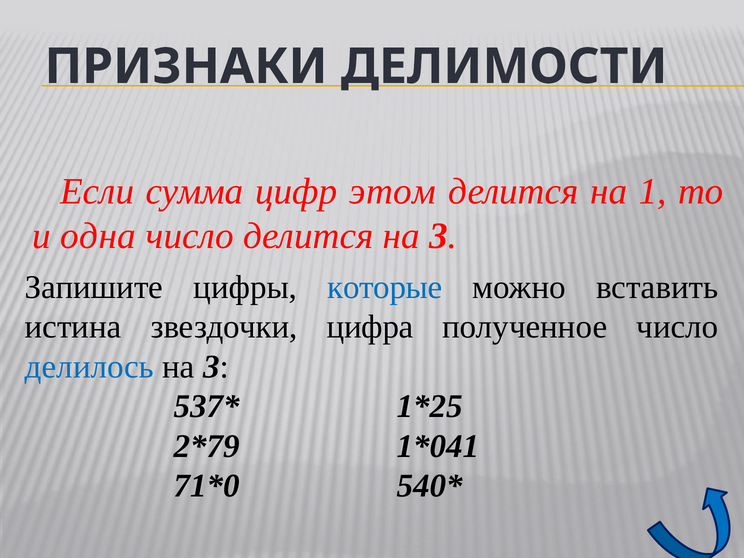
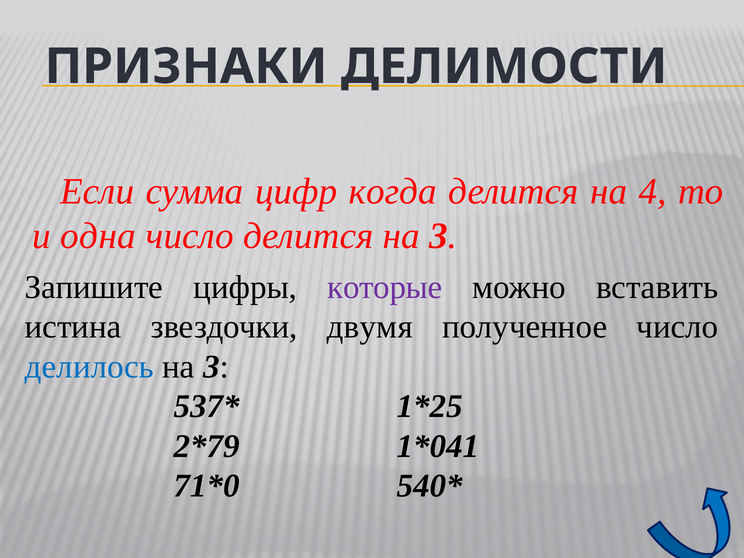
этом: этом -> когда (393, 191)
1: 1 -> 4 (653, 191)
которые colour: blue -> purple (385, 287)
цифра: цифра -> двумя (370, 327)
